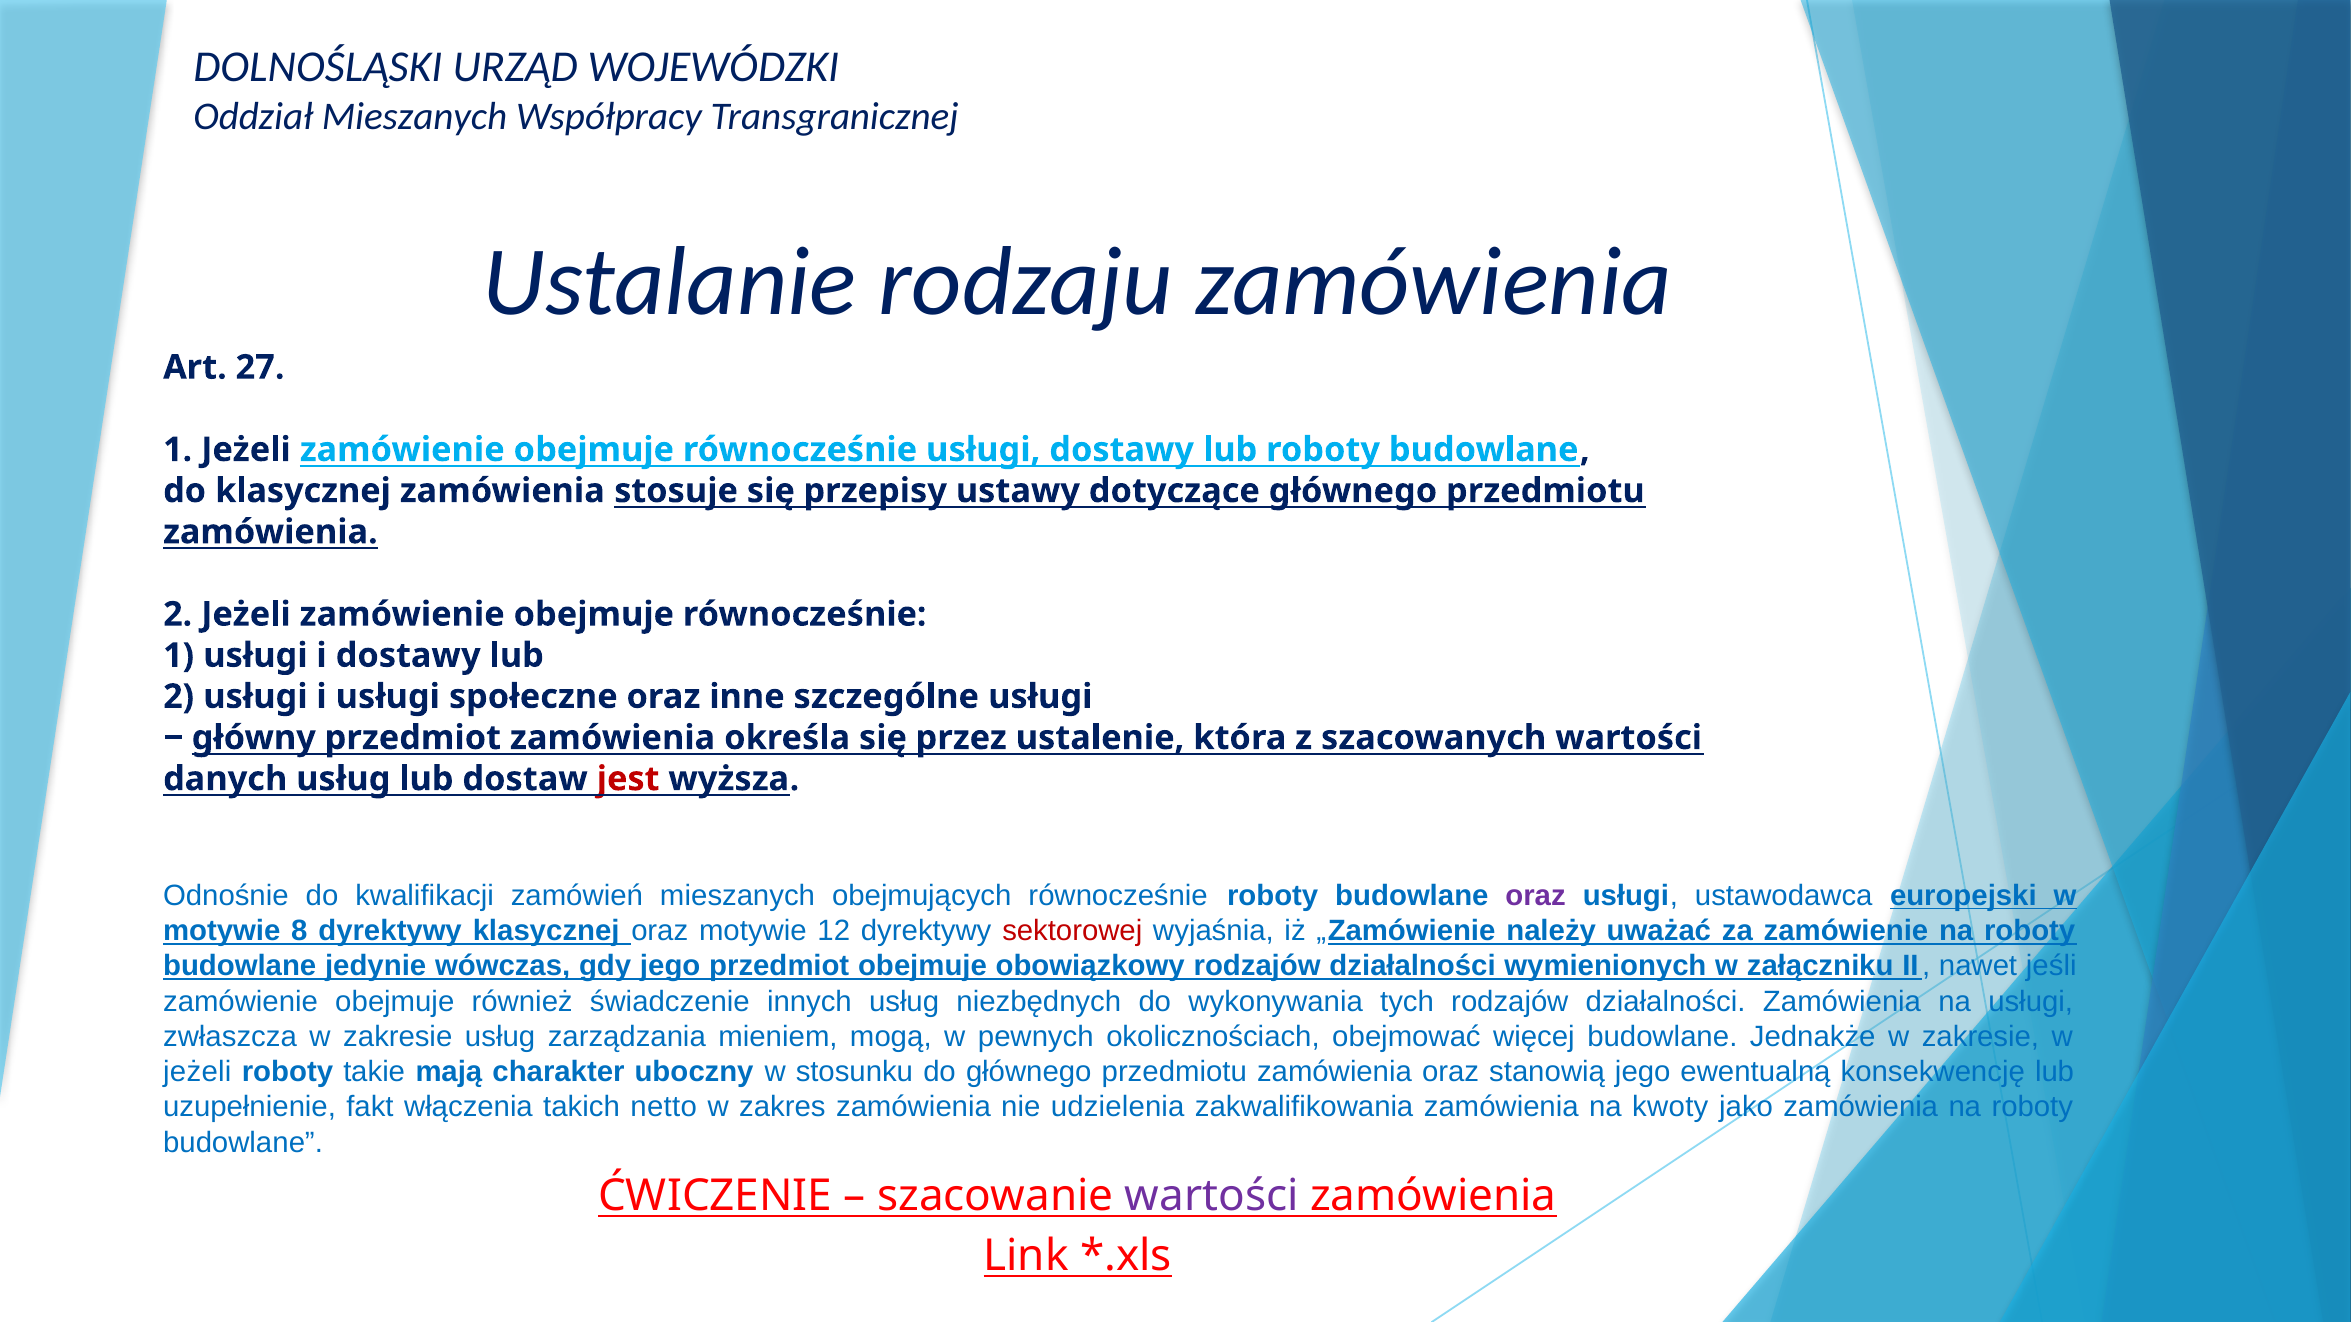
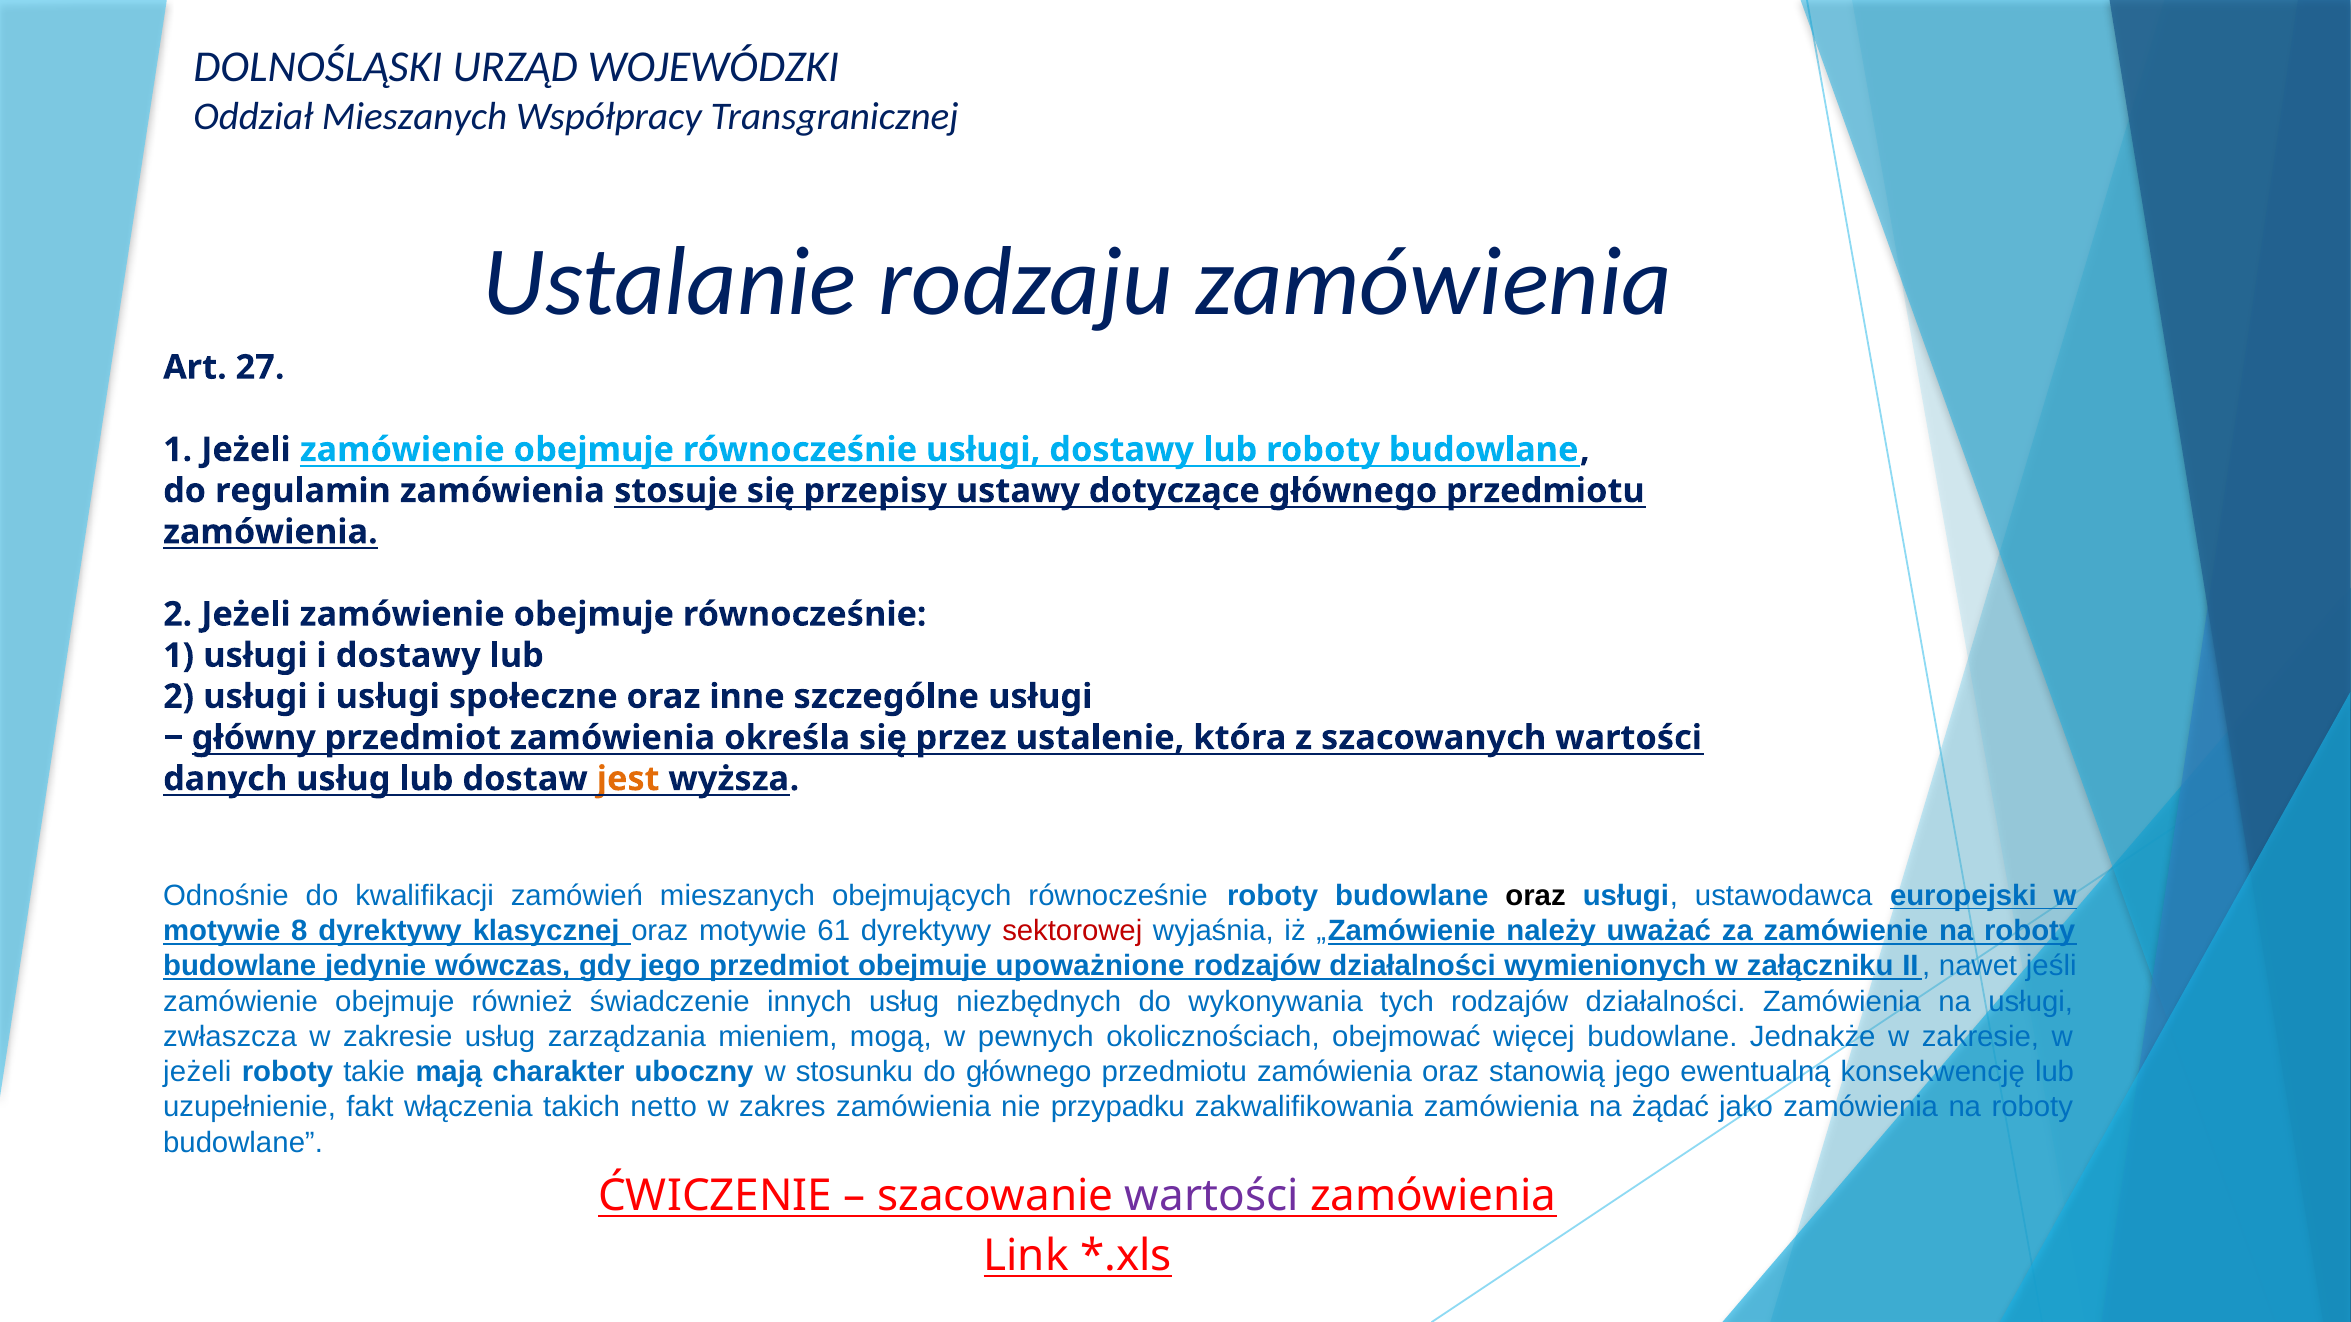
do klasycznej: klasycznej -> regulamin (303, 491)
jest colour: red -> orange (628, 779)
oraz colour: purple -> black (1536, 896)
12: 12 -> 61 (834, 931)
obowiązkowy: obowiązkowy -> upoważnione (1090, 967)
udzielenia: udzielenia -> przypadku (1118, 1108)
kwoty: kwoty -> żądać (1671, 1108)
